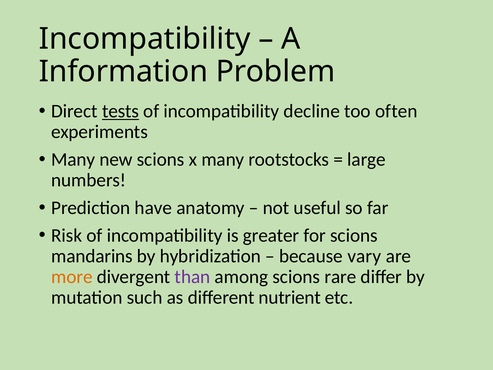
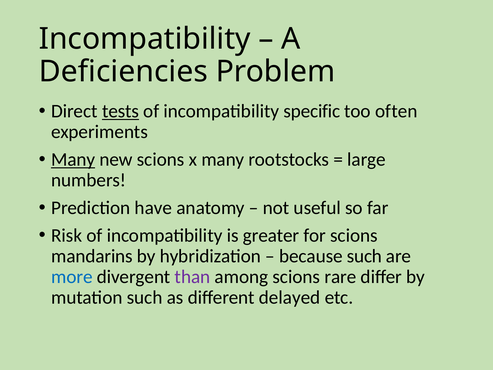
Information: Information -> Deficiencies (123, 71)
decline: decline -> specific (312, 111)
Many underline: none -> present (73, 159)
because vary: vary -> such (364, 256)
more colour: orange -> blue (72, 277)
nutrient: nutrient -> delayed (290, 297)
